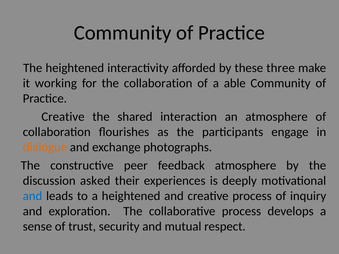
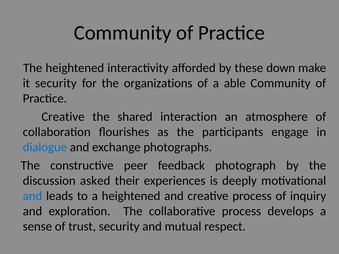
three: three -> down (281, 68)
it working: working -> security (56, 83)
the collaboration: collaboration -> organizations (158, 83)
dialogue colour: orange -> blue (45, 147)
feedback atmosphere: atmosphere -> photograph (245, 166)
